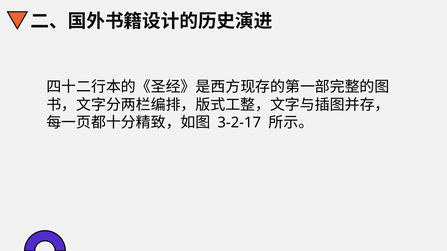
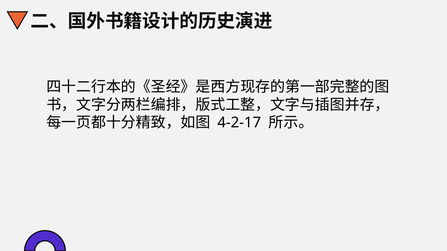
3-2-17: 3-2-17 -> 4-2-17 (239, 123)
